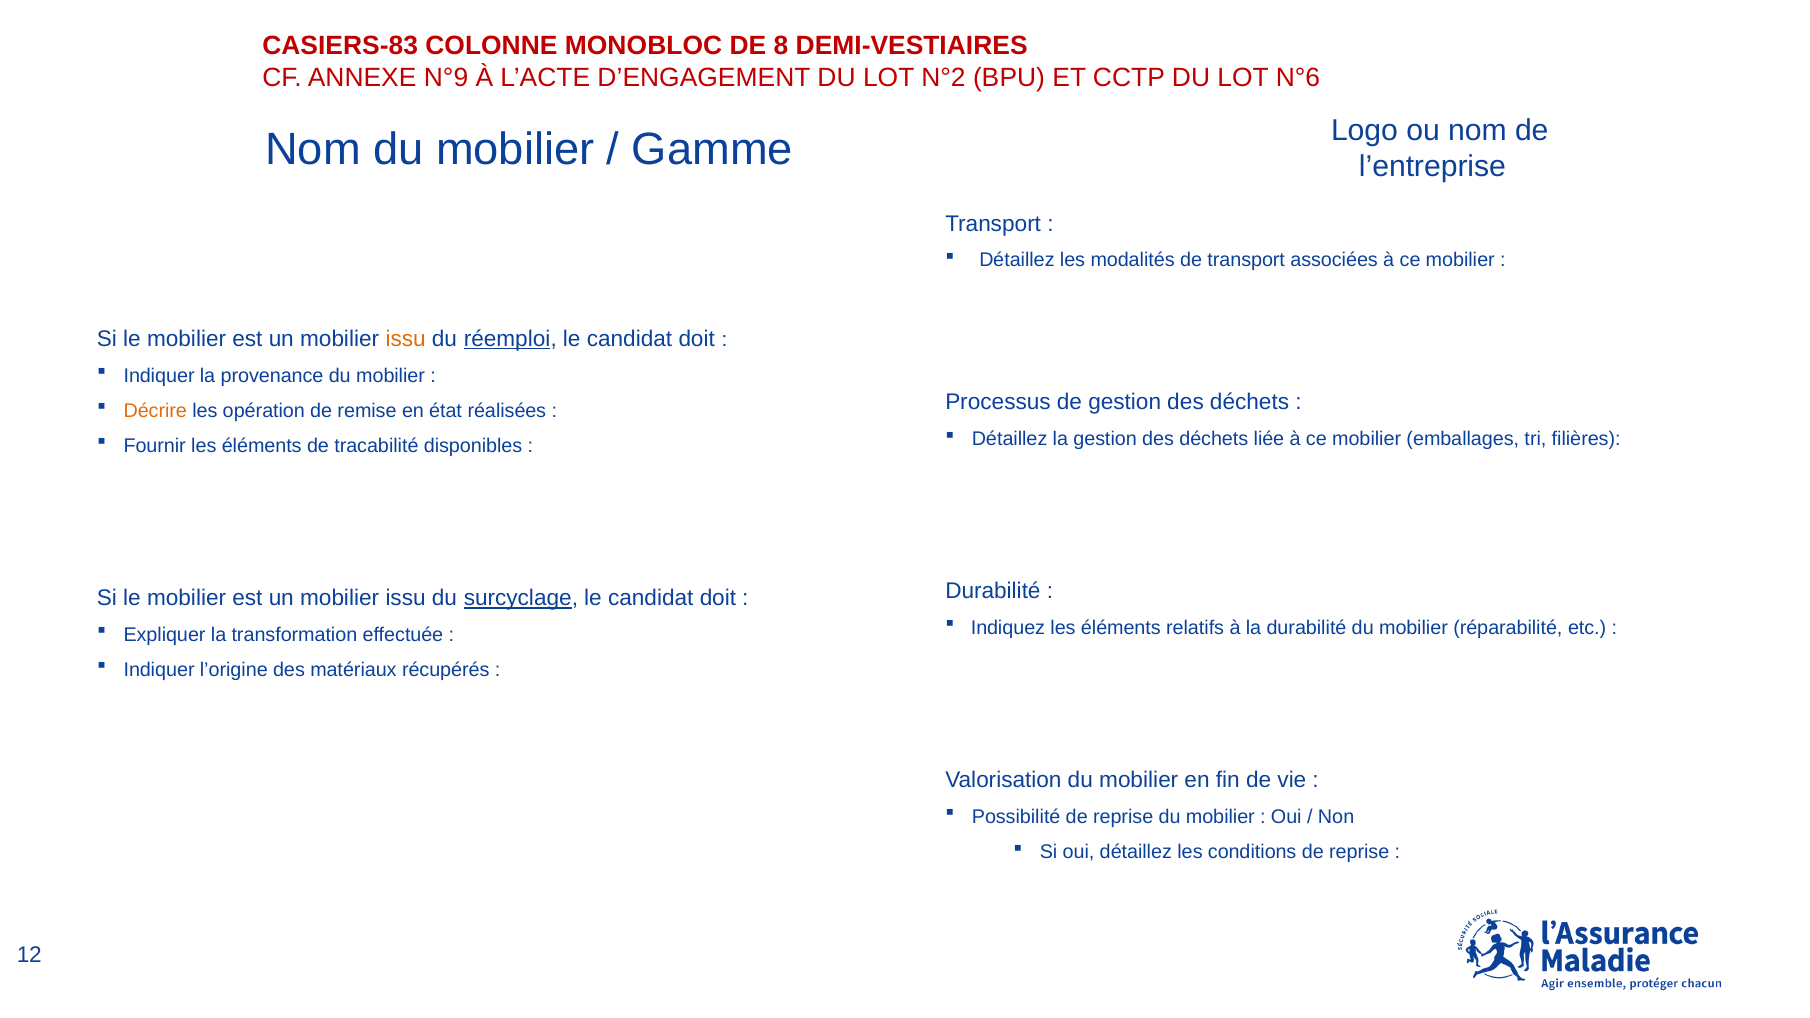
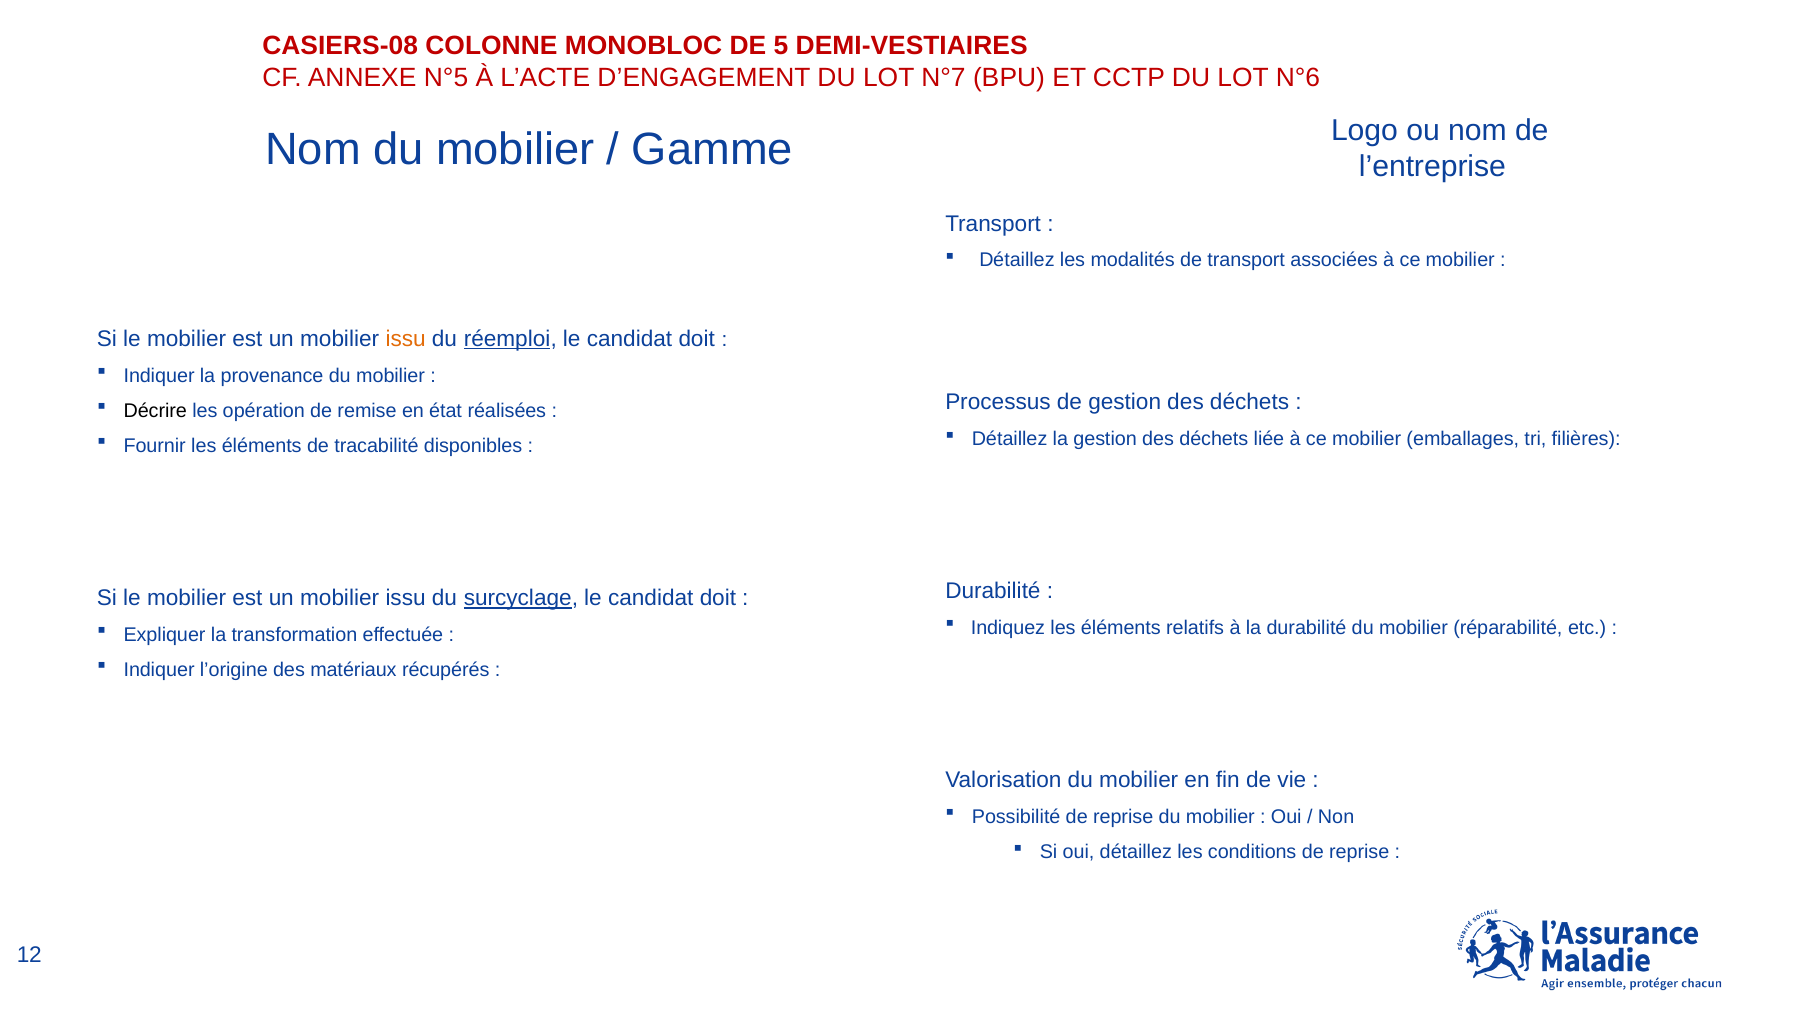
CASIERS-83: CASIERS-83 -> CASIERS-08 (340, 46)
8: 8 -> 5 (781, 46)
N°9: N°9 -> N°5 (446, 78)
N°2: N°2 -> N°7 (944, 78)
Décrire colour: orange -> black (155, 411)
